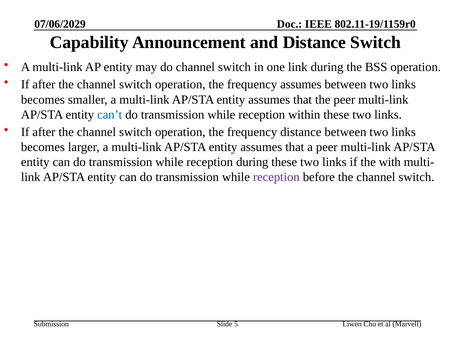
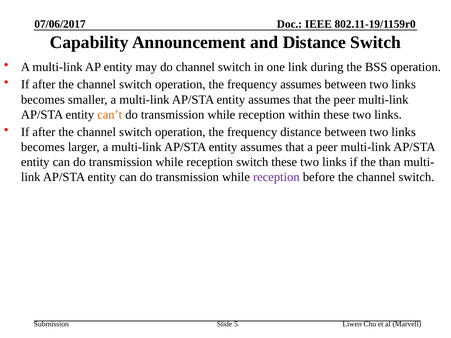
07/06/2029: 07/06/2029 -> 07/06/2017 (60, 24)
can’t colour: blue -> orange (110, 115)
reception during: during -> switch (252, 162)
with: with -> than (390, 162)
